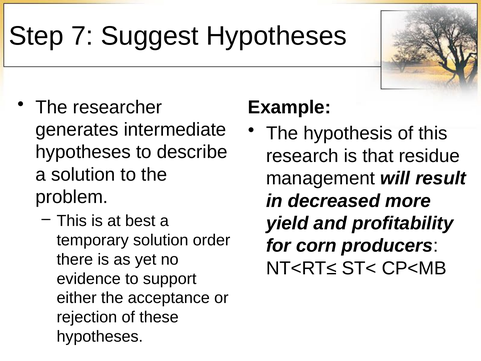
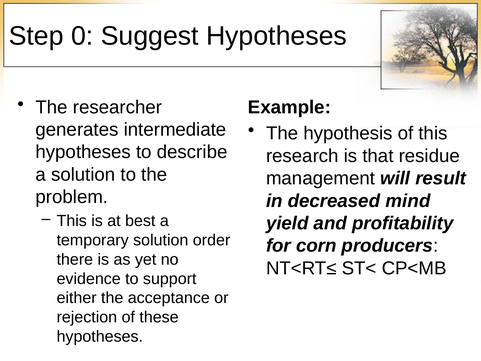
7: 7 -> 0 (82, 36)
more: more -> mind (408, 201)
